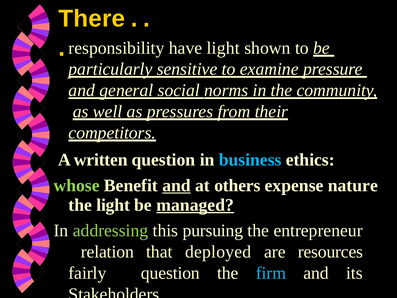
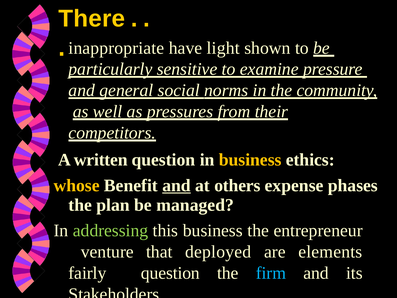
responsibility: responsibility -> inappropriate (116, 48)
business colour: light blue -> yellow (250, 160)
whose colour: light green -> yellow (77, 185)
nature: nature -> phases (353, 185)
the light: light -> plan (113, 205)
managed underline: present -> none (195, 205)
this pursuing: pursuing -> business (213, 230)
relation: relation -> venture (107, 252)
resources: resources -> elements (330, 252)
